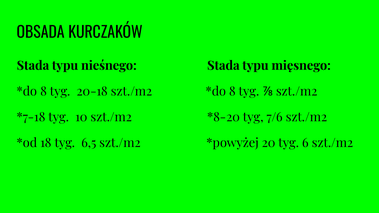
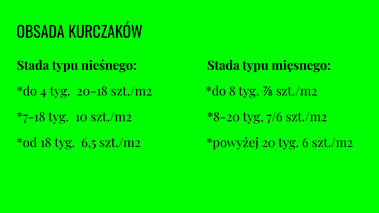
8: 8 -> 4 (44, 92)
